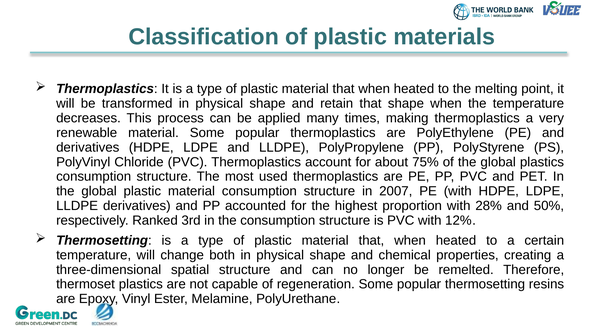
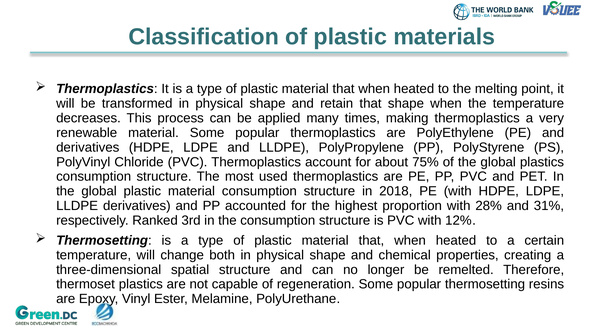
2007: 2007 -> 2018 (396, 191)
50%: 50% -> 31% (549, 206)
